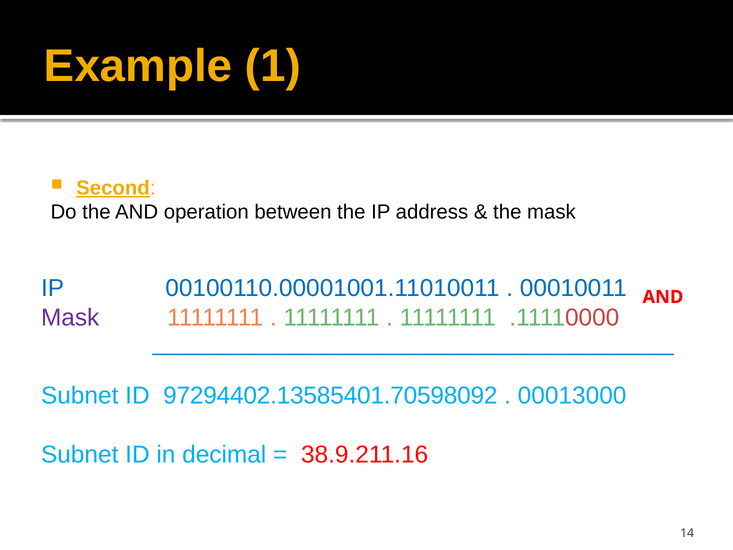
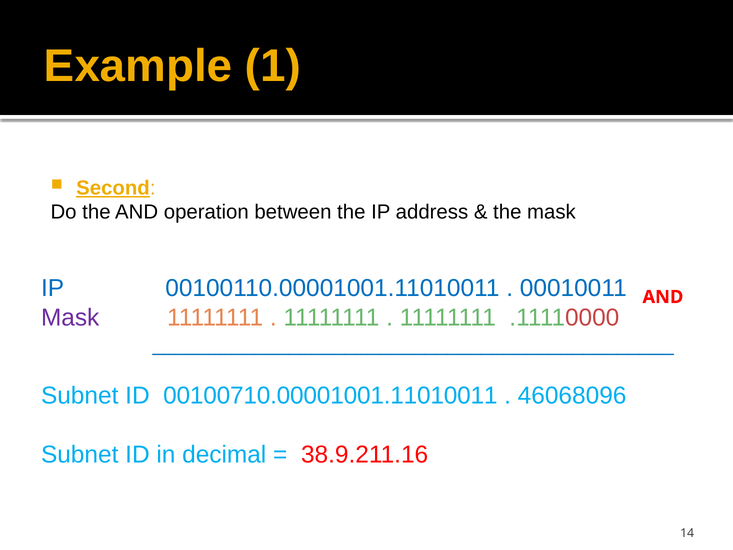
97294402.13585401.70598092: 97294402.13585401.70598092 -> 00100710.00001001.11010011 (330, 396)
00013000: 00013000 -> 46068096 (572, 396)
